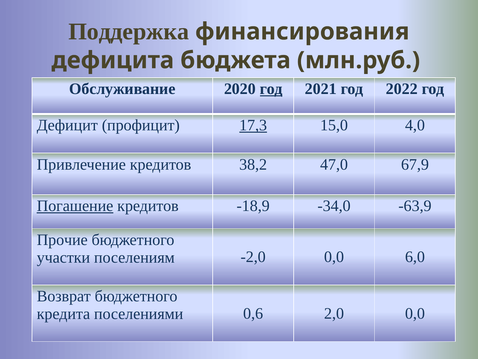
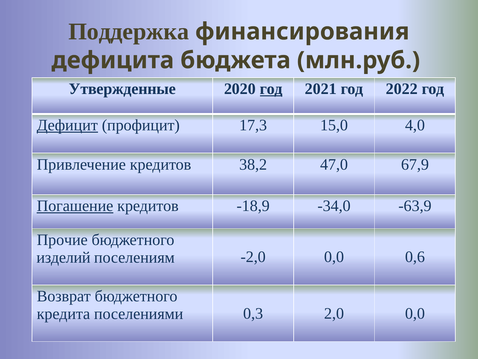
Обслуживание: Обслуживание -> Утвержденные (122, 89)
Дефицит underline: none -> present (67, 125)
17,3 underline: present -> none (253, 125)
участки: участки -> изделий (63, 257)
6,0: 6,0 -> 0,6 (415, 257)
0,6: 0,6 -> 0,3 (253, 313)
